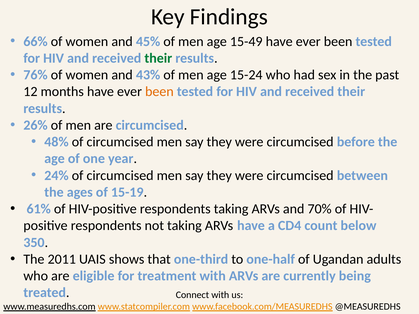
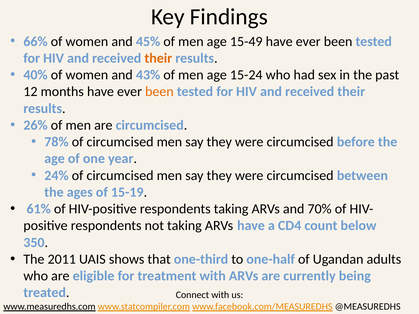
their colour: green -> orange (158, 58)
76%: 76% -> 40% (36, 75)
48%: 48% -> 78% (56, 142)
